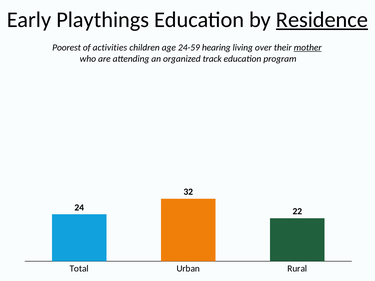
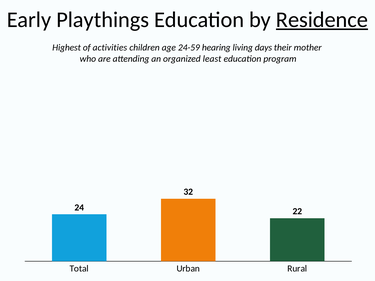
Poorest: Poorest -> Highest (67, 48)
over: over -> days (263, 48)
mother underline: present -> none (308, 48)
track: track -> least (212, 59)
